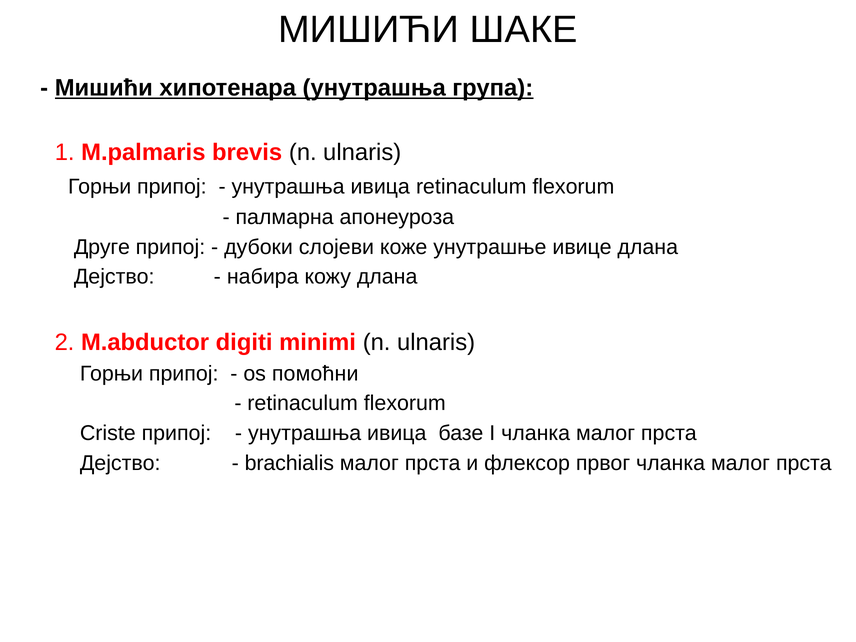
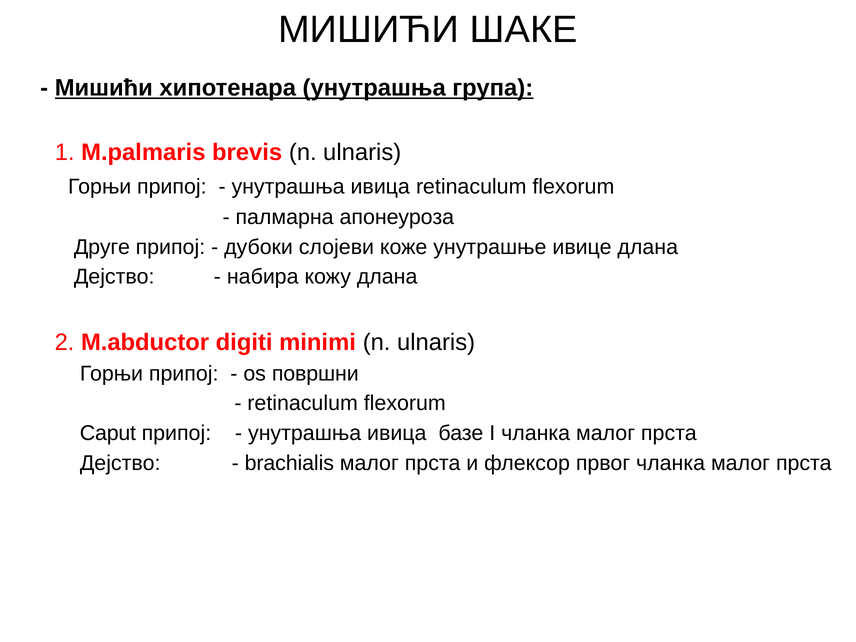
помоћни: помоћни -> површни (315, 373)
Criste: Criste -> Caput (108, 433)
